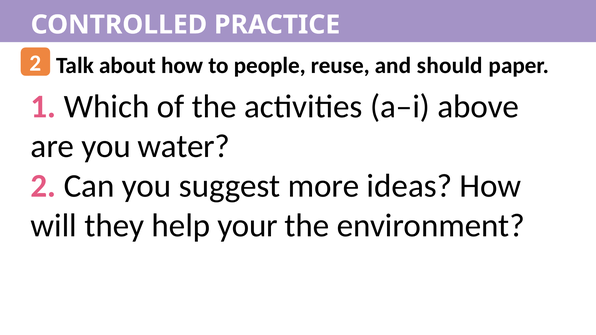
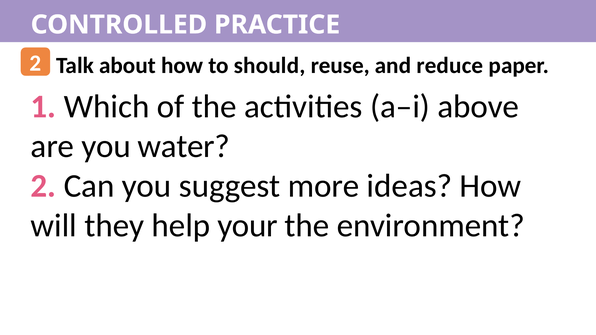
people: people -> should (270, 66)
should: should -> reduce (450, 66)
